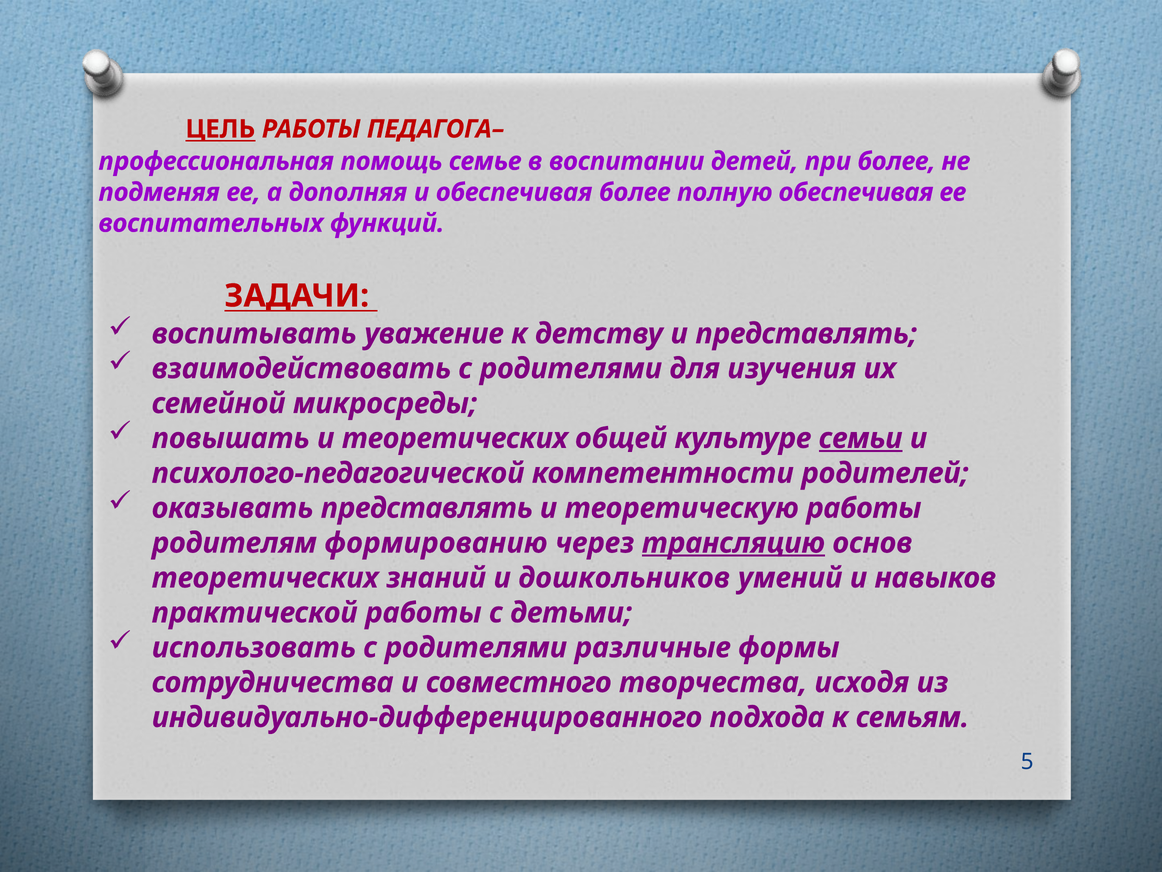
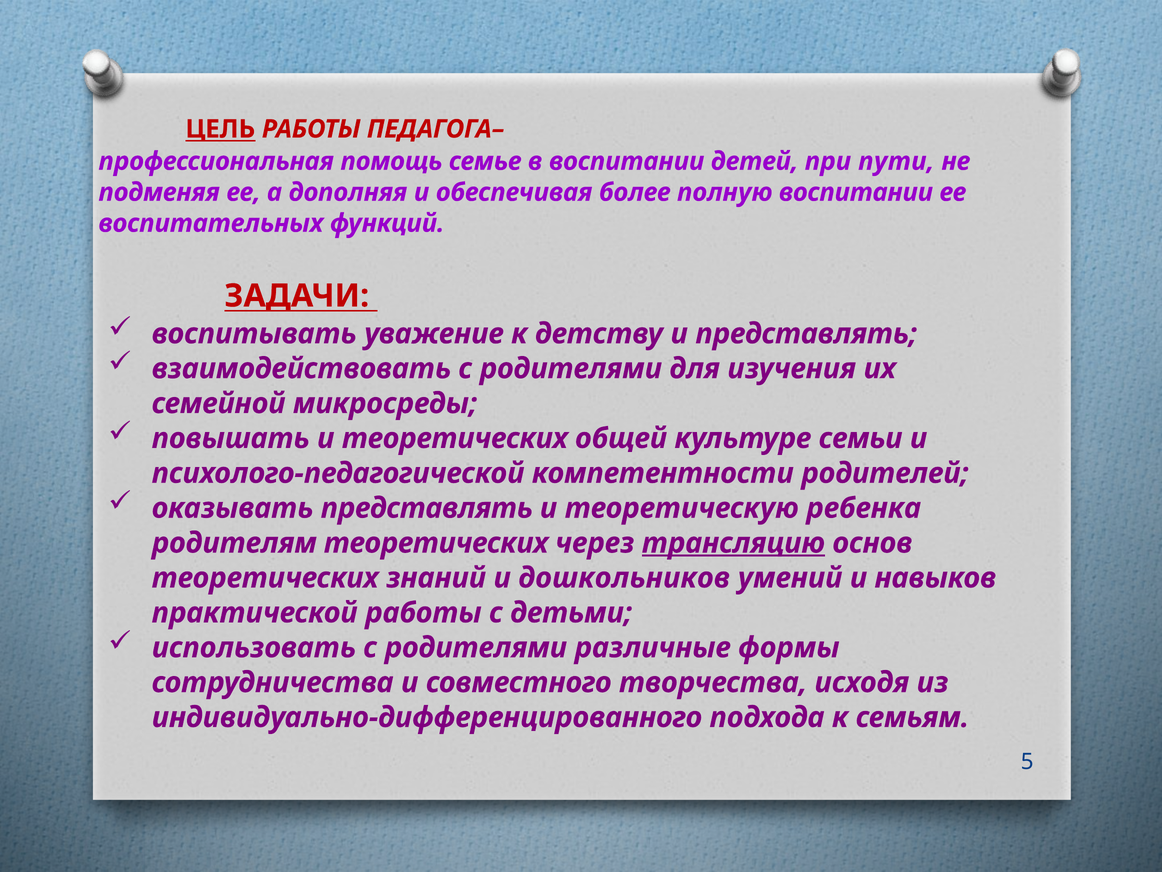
при более: более -> пути (896, 161)
полную обеспечивая: обеспечивая -> воспитании (856, 192)
семьи underline: present -> none (861, 438)
теоретическую работы: работы -> ребенка (864, 508)
родителям формированию: формированию -> теоретических (436, 543)
